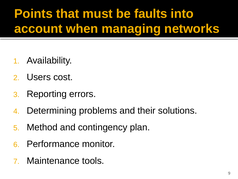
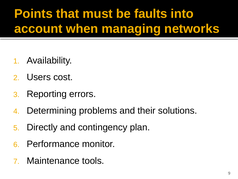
Method: Method -> Directly (42, 127)
